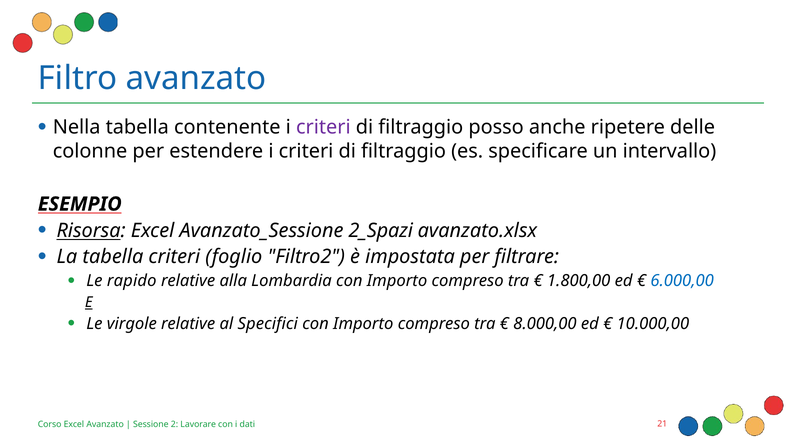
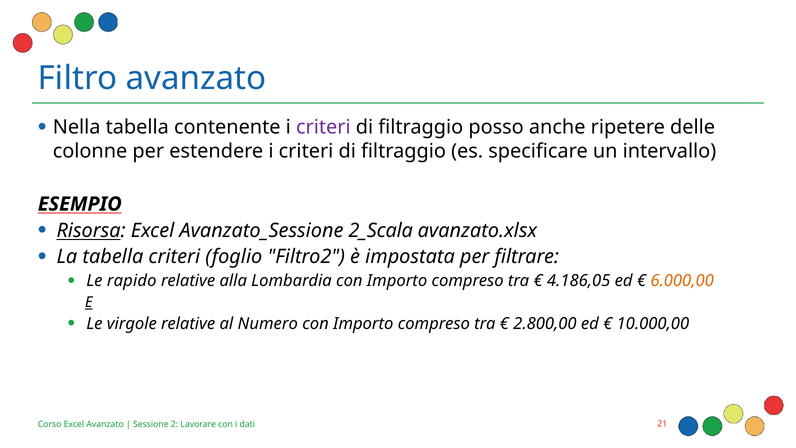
2_Spazi: 2_Spazi -> 2_Scala (381, 230)
1.800,00: 1.800,00 -> 4.186,05 (579, 281)
6.000,00 colour: blue -> orange (682, 281)
Specifici: Specifici -> Numero (268, 324)
8.000,00: 8.000,00 -> 2.800,00 (545, 324)
